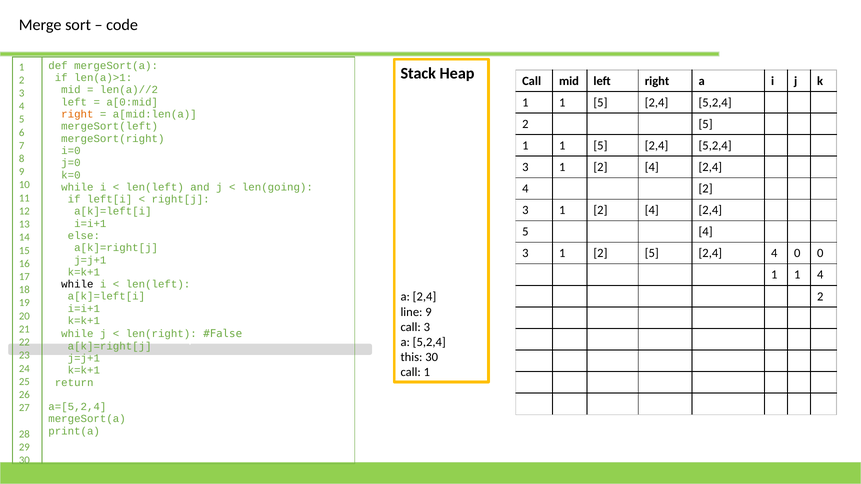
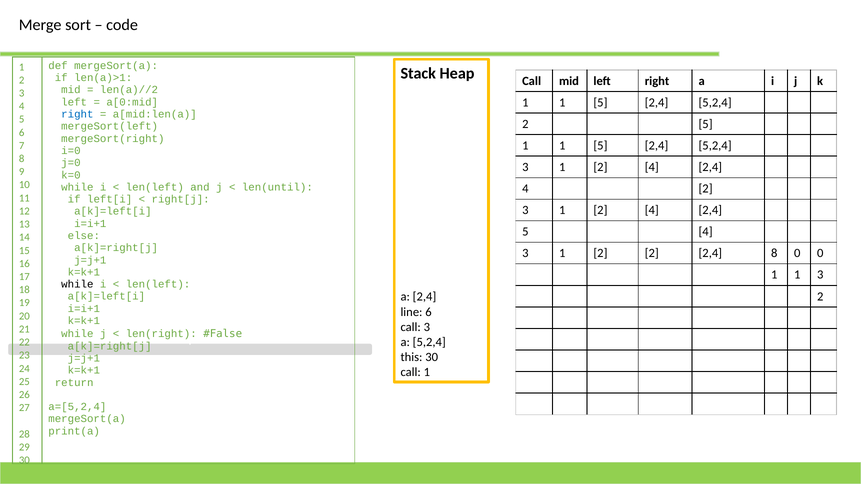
right colour: orange -> blue (77, 114)
len(going: len(going -> len(until (277, 187)
1 2 5: 5 -> 2 (652, 253)
4: 4 -> 8 (774, 253)
1 4: 4 -> 3 (820, 275)
line 9: 9 -> 6 (429, 312)
